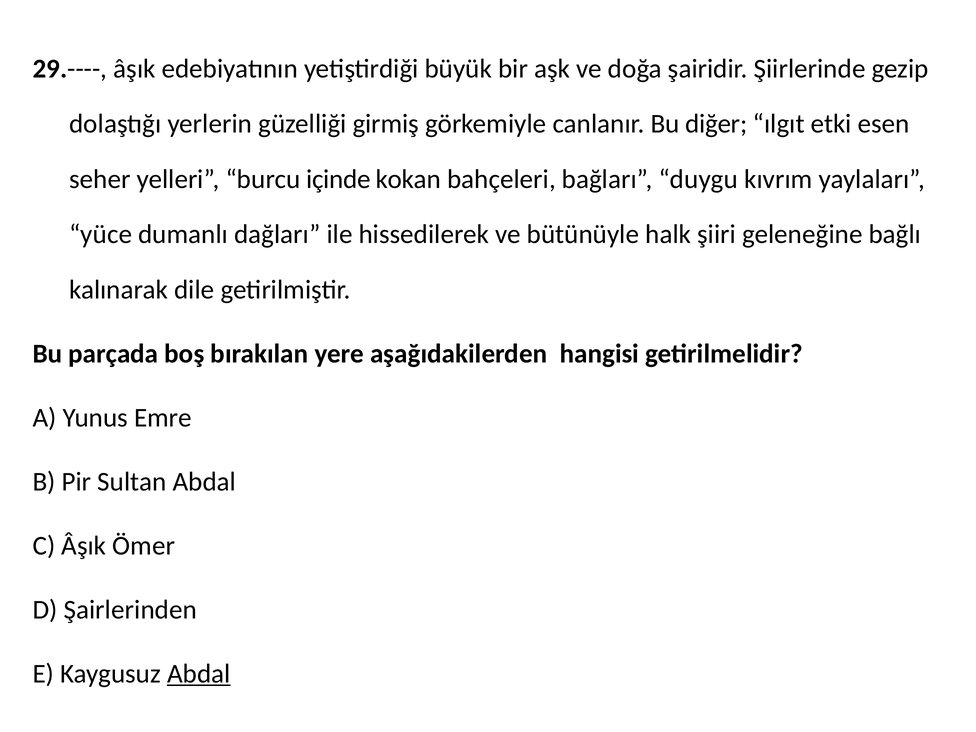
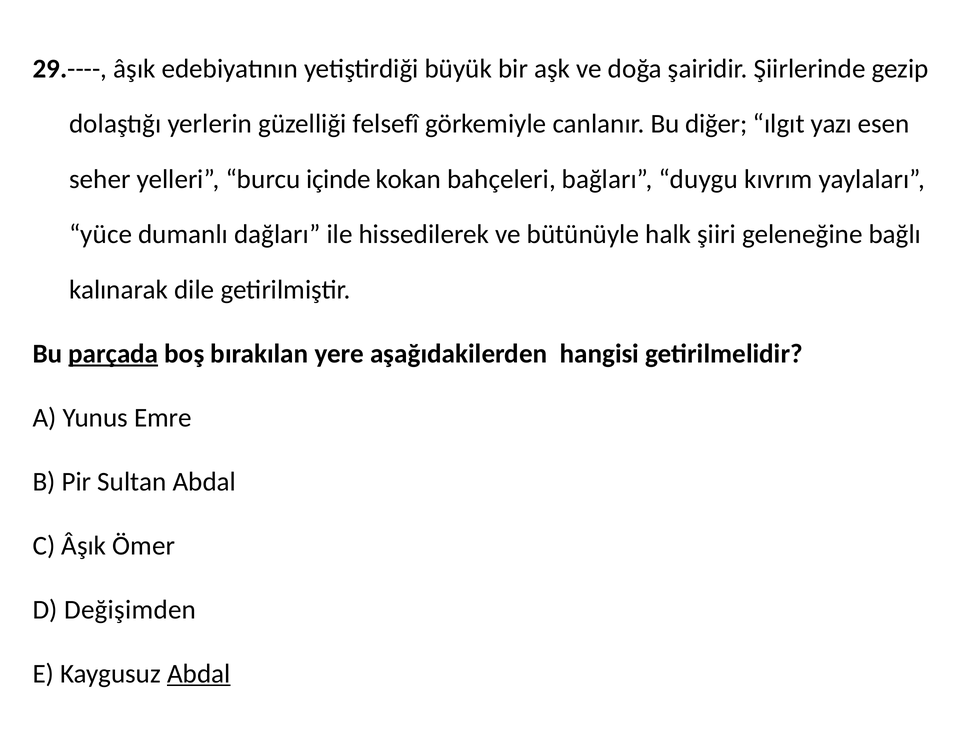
girmiş: girmiş -> felsefî (386, 124)
etki: etki -> yazı (831, 124)
parçada underline: none -> present (113, 354)
Şairlerinden: Şairlerinden -> Değişimden (130, 610)
